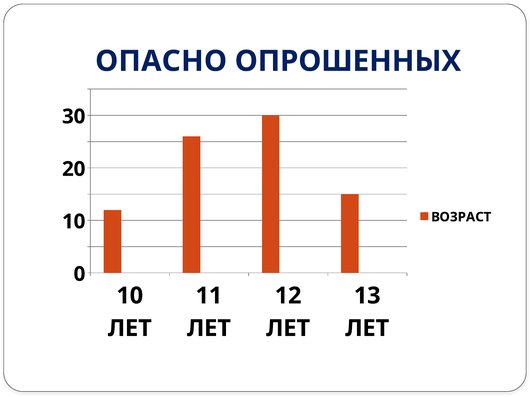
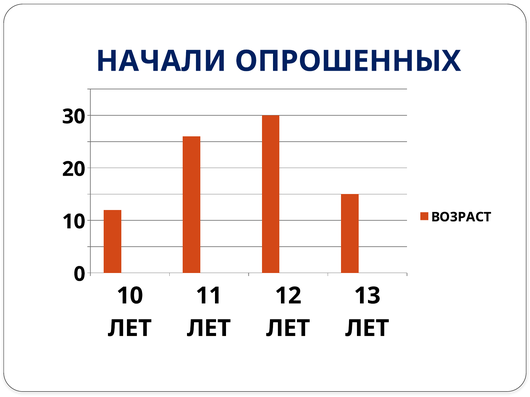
ОПАСНО: ОПАСНО -> НАЧАЛИ (161, 61)
